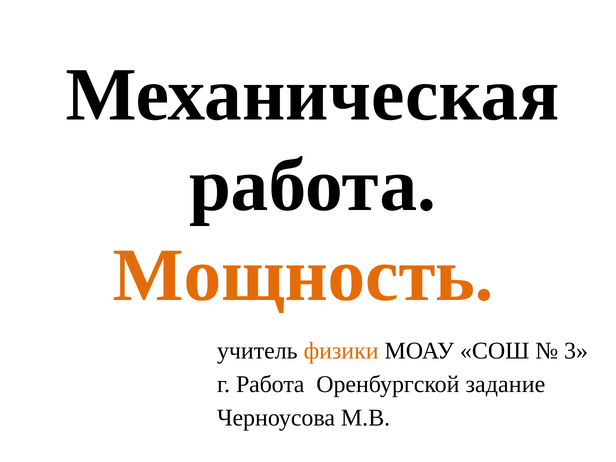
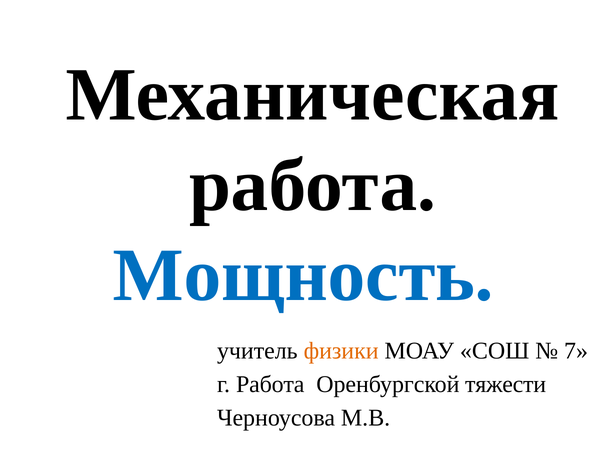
Мощность colour: orange -> blue (303, 276)
3: 3 -> 7 (576, 351)
задание: задание -> тяжести (506, 384)
